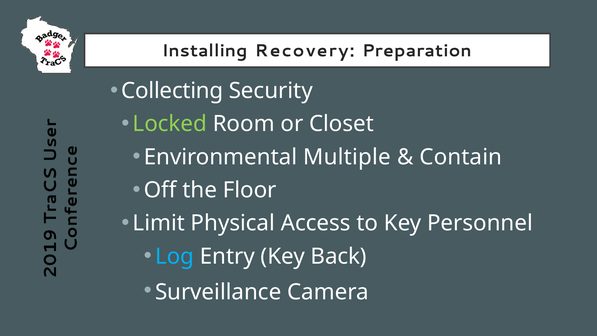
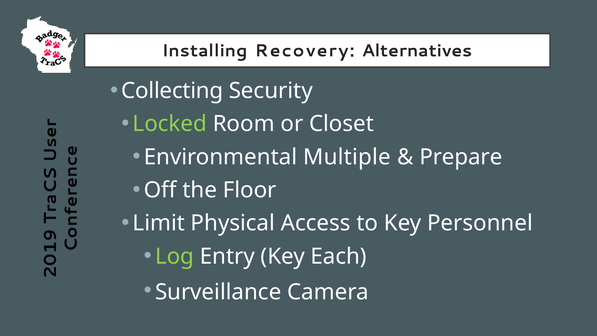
Preparation: Preparation -> Alternatives (417, 51)
Contain: Contain -> Prepare (461, 157)
Log colour: light blue -> light green (175, 256)
Back: Back -> Each (339, 256)
